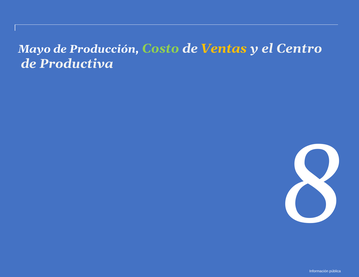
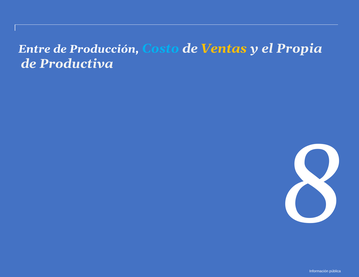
Mayo: Mayo -> Entre (34, 49)
Costo colour: light green -> light blue (161, 49)
Centro: Centro -> Propia (299, 49)
